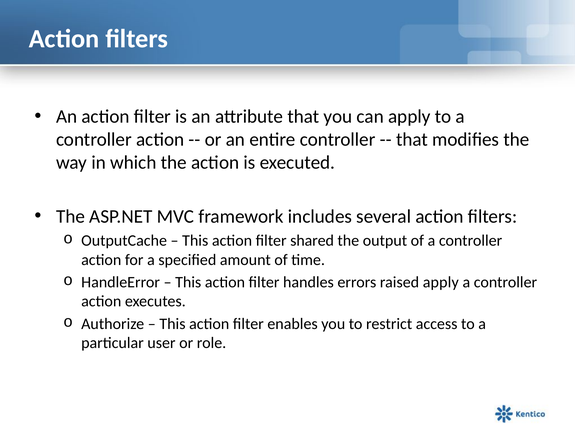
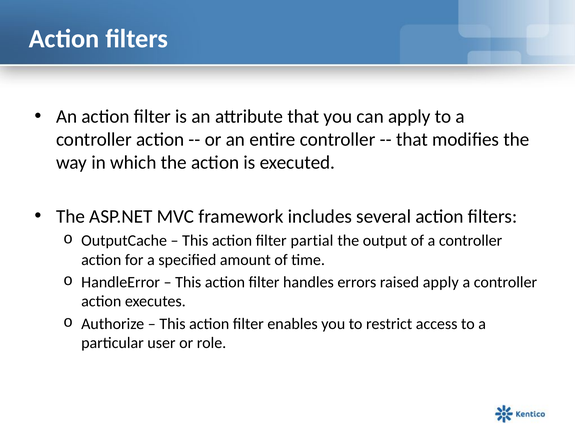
shared: shared -> partial (312, 240)
